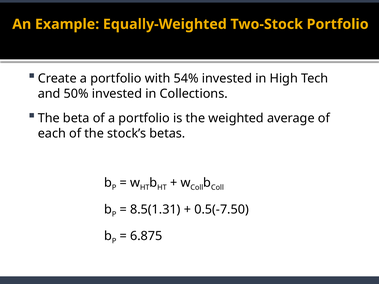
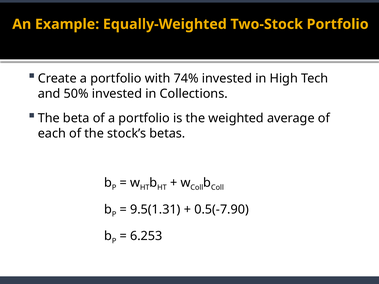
54%: 54% -> 74% (186, 79)
8.5(1.31: 8.5(1.31 -> 9.5(1.31 (155, 210)
0.5(-7.50: 0.5(-7.50 -> 0.5(-7.90 (222, 210)
6.875: 6.875 -> 6.253 (146, 236)
